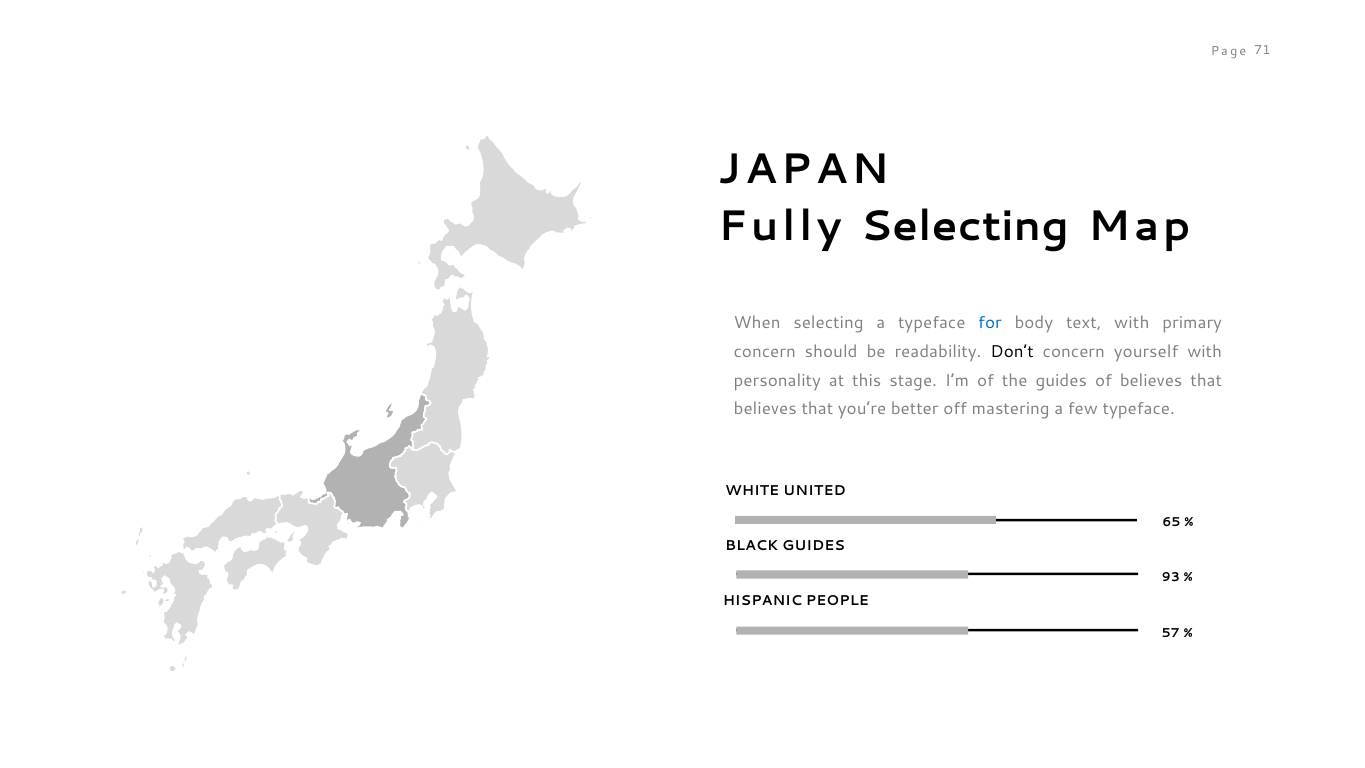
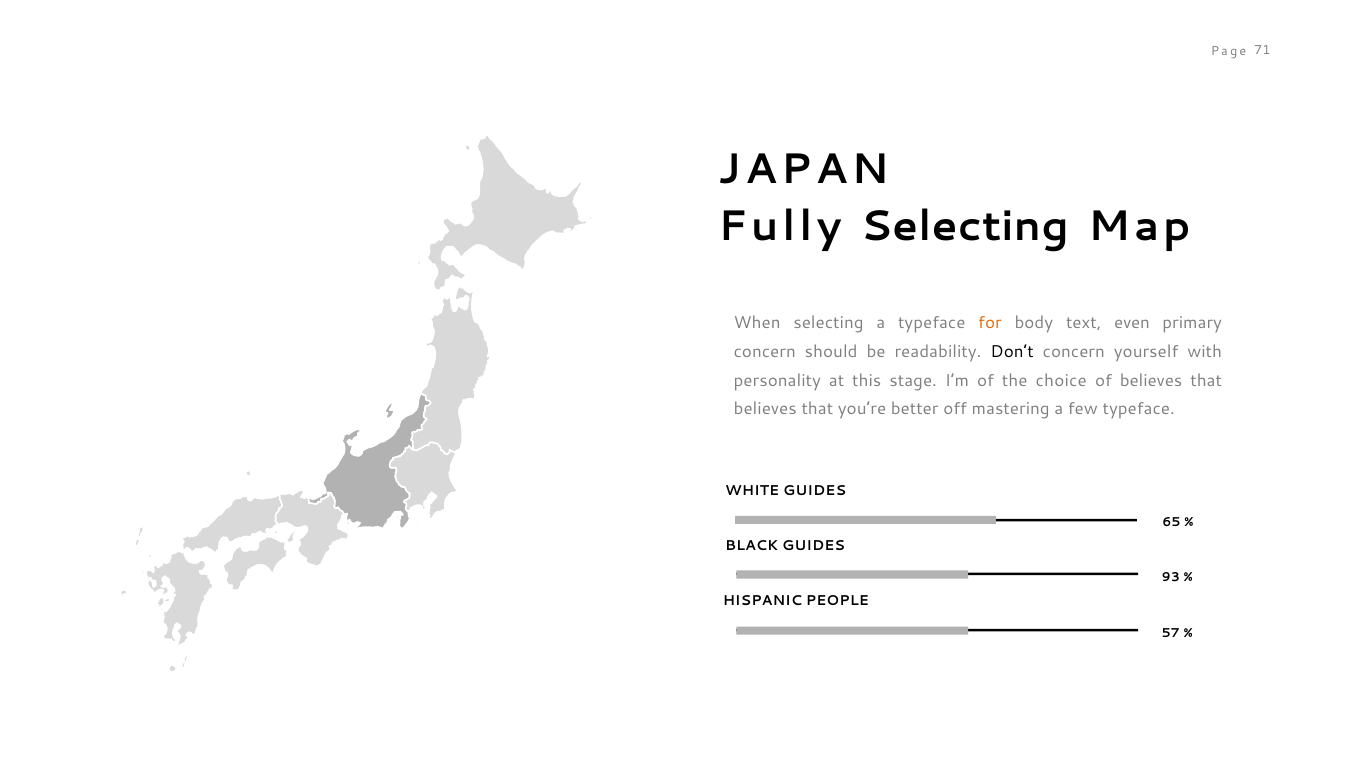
for colour: blue -> orange (990, 323)
text with: with -> even (1132, 323)
the guides: guides -> choice (1061, 381)
WHITE UNITED: UNITED -> GUIDES (815, 490)
